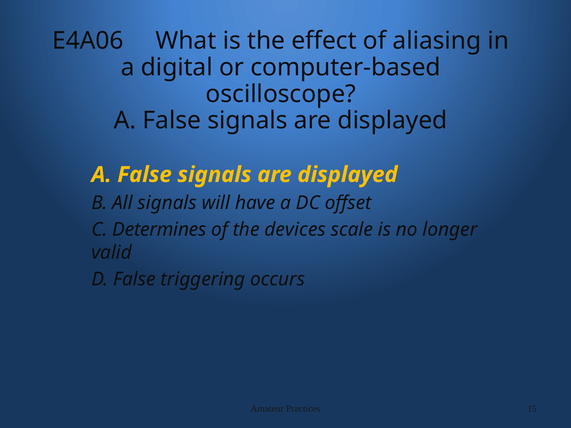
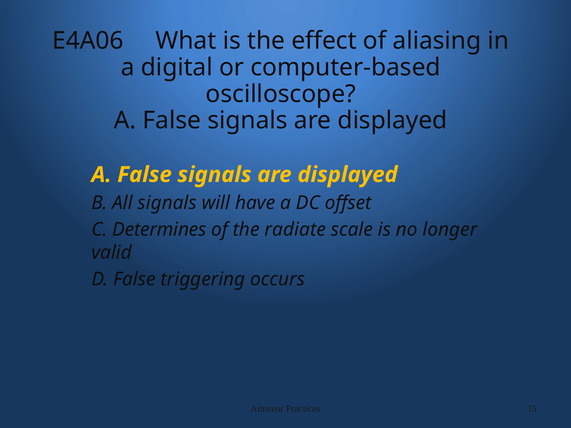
devices: devices -> radiate (295, 230)
